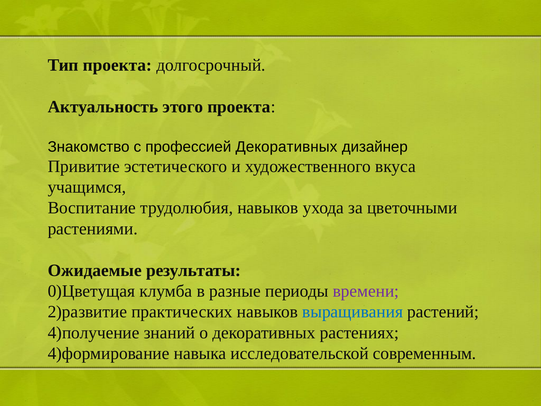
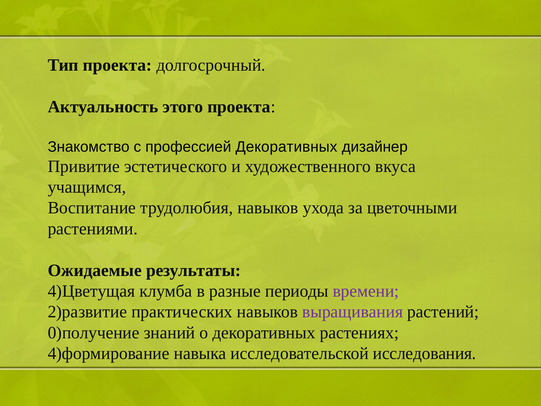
0)Цветущая: 0)Цветущая -> 4)Цветущая (91, 291)
выращивания colour: blue -> purple (353, 312)
4)получение: 4)получение -> 0)получение (94, 333)
современным: современным -> исследования (425, 353)
